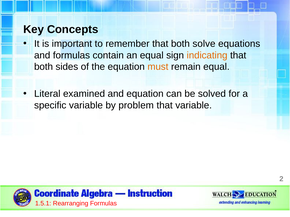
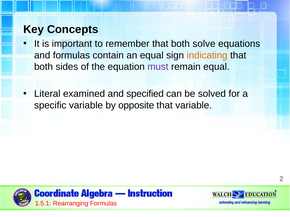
must colour: orange -> purple (158, 67)
and equation: equation -> specified (145, 94)
problem: problem -> opposite (136, 106)
